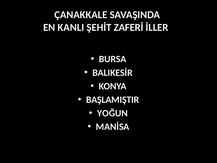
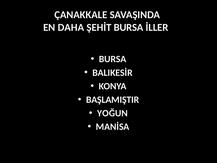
KANLI: KANLI -> DAHA (71, 27)
ŞEHİT ZAFERİ: ZAFERİ -> BURSA (129, 27)
